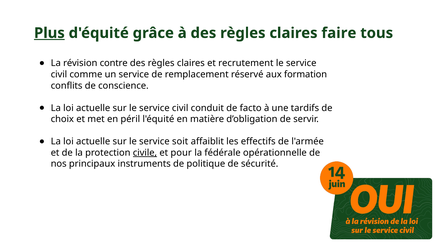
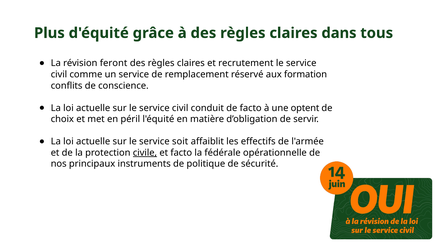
Plus underline: present -> none (49, 33)
faire: faire -> dans (339, 33)
contre: contre -> feront (114, 63)
tardifs: tardifs -> optent (305, 108)
et pour: pour -> facto (181, 153)
